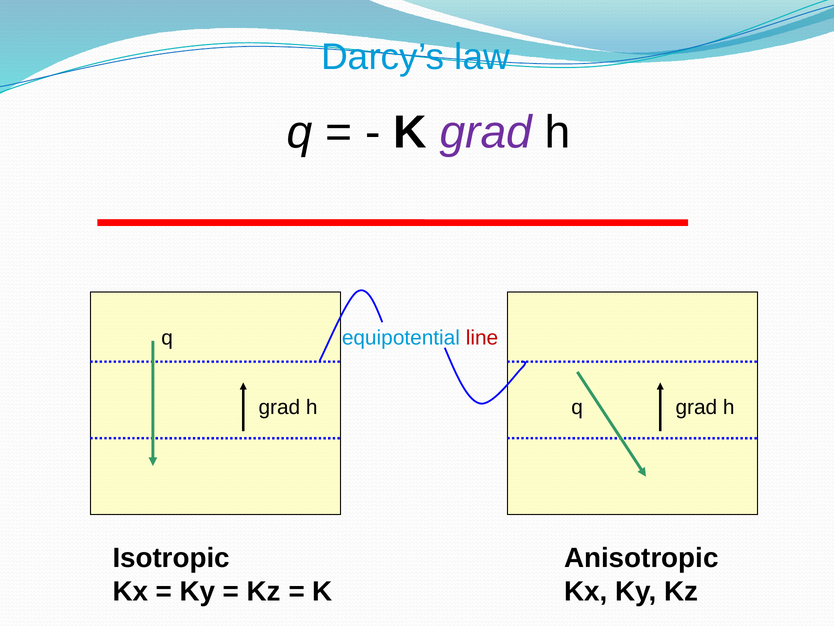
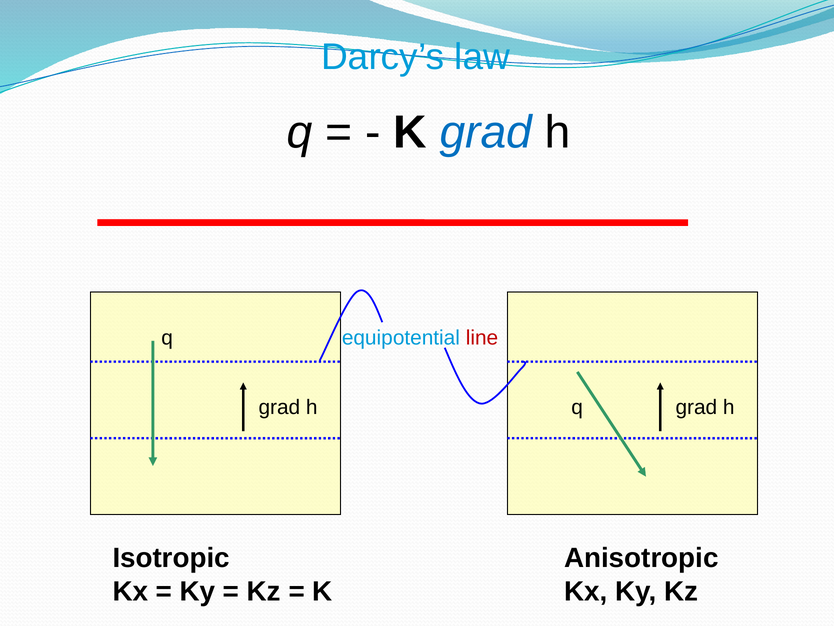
grad colour: purple -> blue (486, 132)
